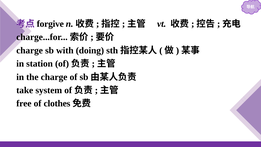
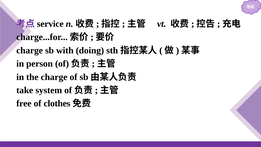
forgive: forgive -> service (50, 24)
station: station -> person (40, 64)
